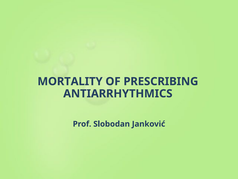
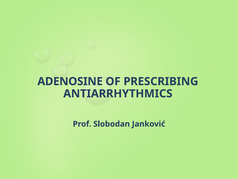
MORTALITY: MORTALITY -> ADENOSINE (70, 81)
